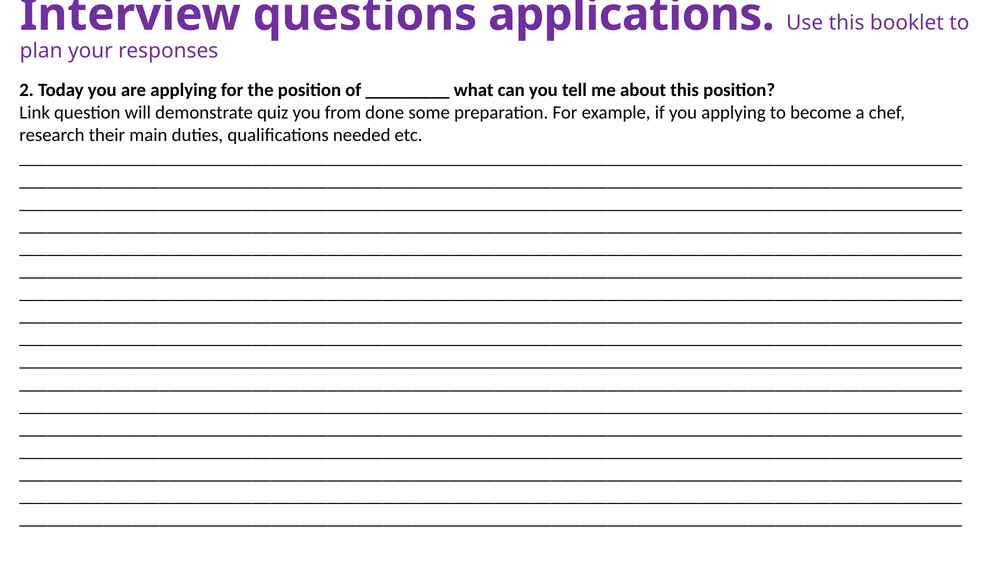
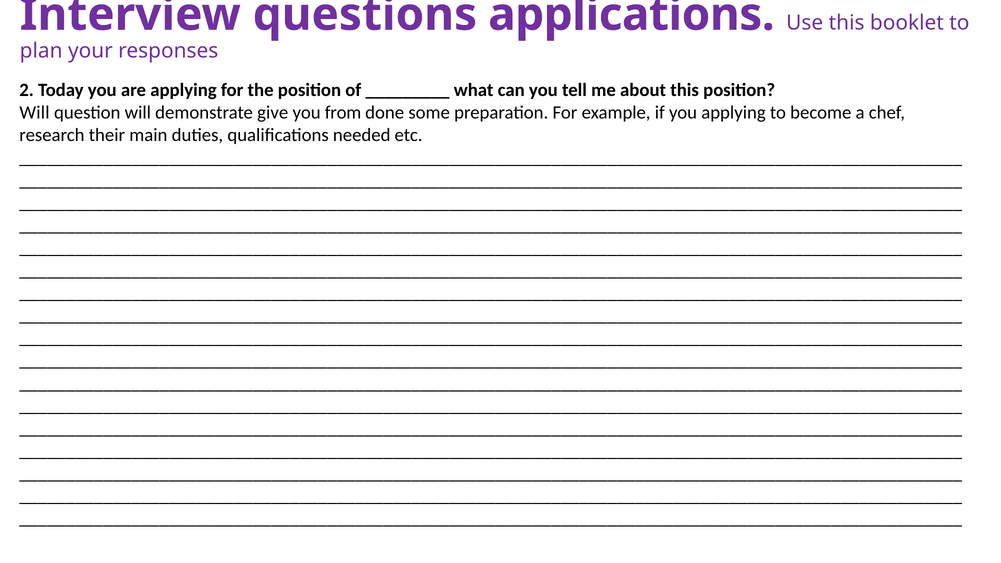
Link: Link -> Will (35, 113)
quiz: quiz -> give (273, 113)
